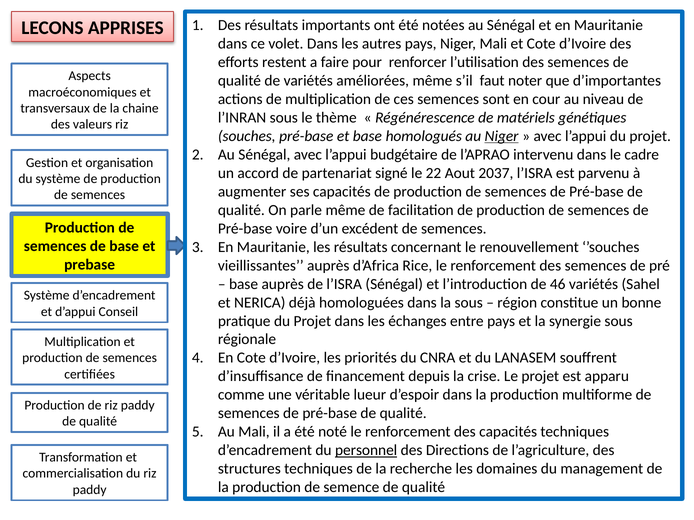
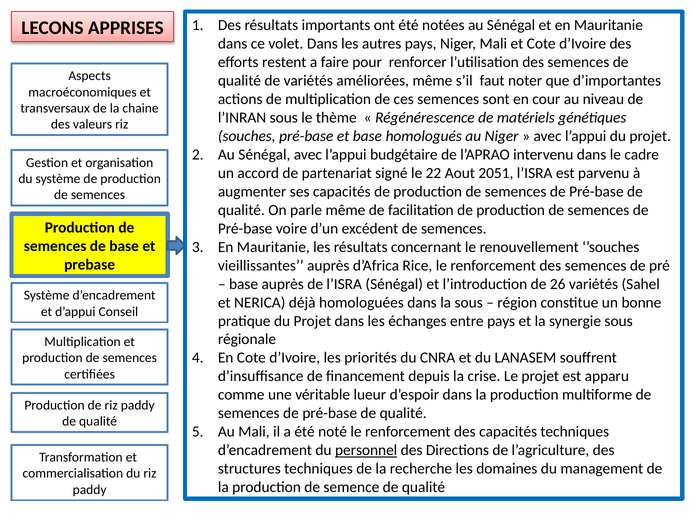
Niger underline: present -> none (502, 136)
2037: 2037 -> 2051 (496, 173)
46: 46 -> 26 (558, 284)
